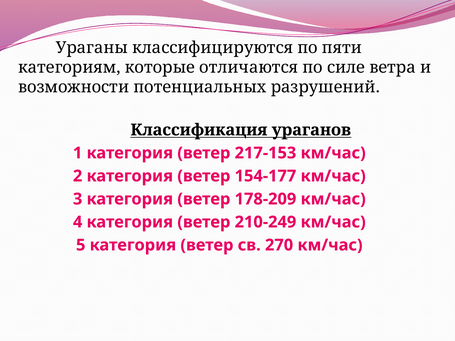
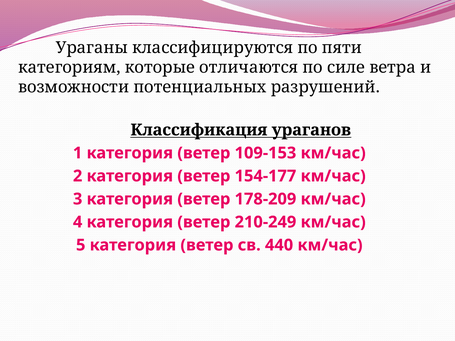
217-153: 217-153 -> 109-153 (265, 153)
270: 270 -> 440 (279, 245)
